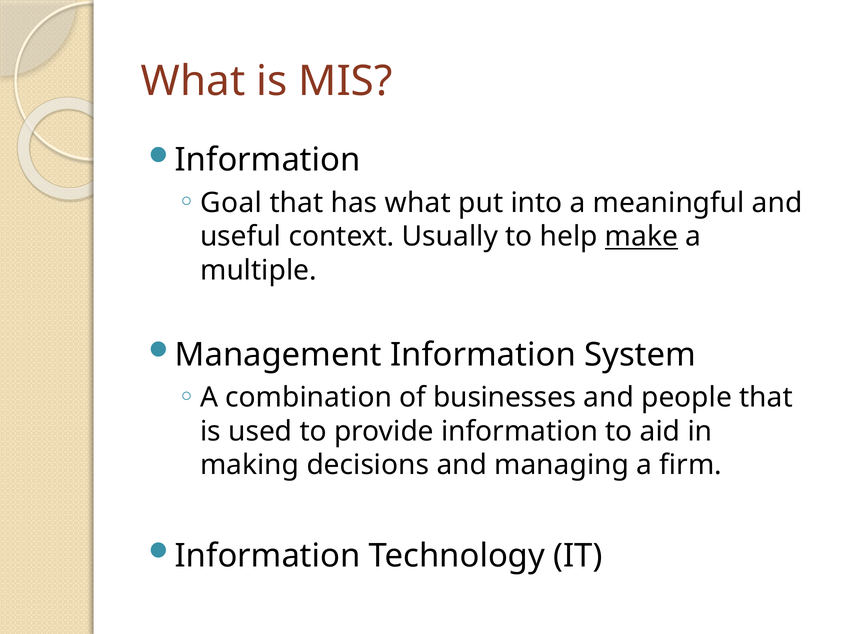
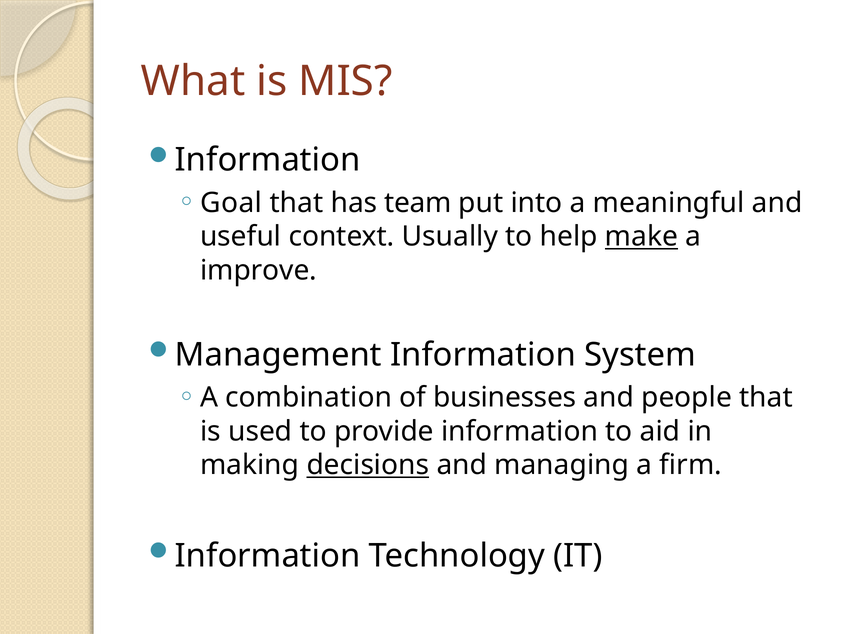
has what: what -> team (418, 203)
multiple: multiple -> improve (259, 270)
decisions underline: none -> present (368, 465)
